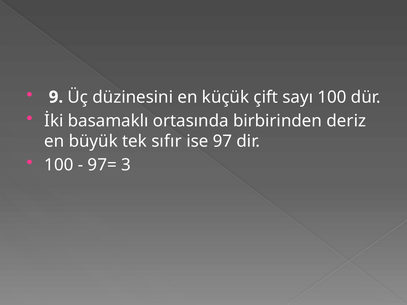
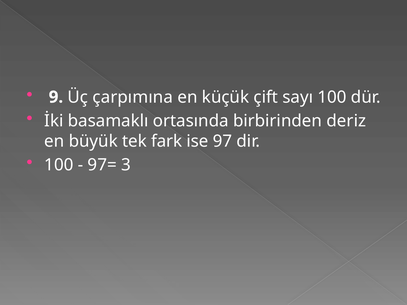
düzinesini: düzinesini -> çarpımına (133, 97)
sıfır: sıfır -> fark (167, 141)
